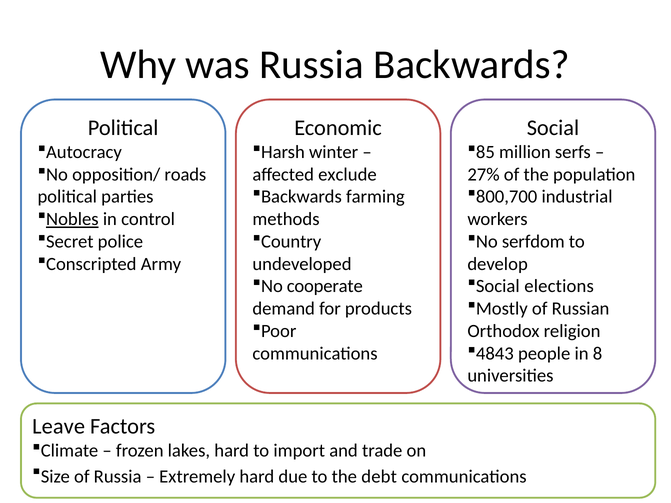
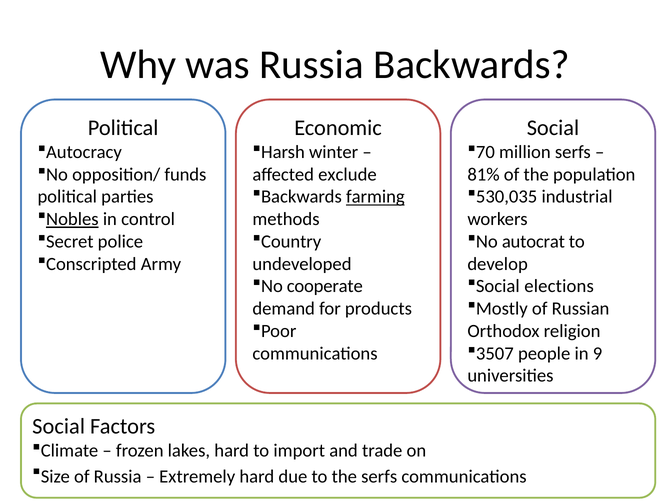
85: 85 -> 70 (485, 152)
roads: roads -> funds (185, 175)
27%: 27% -> 81% (483, 175)
farming underline: none -> present (375, 197)
800,700: 800,700 -> 530,035 (507, 197)
serfdom: serfdom -> autocrat (533, 242)
4843: 4843 -> 3507 (495, 354)
8: 8 -> 9 (597, 354)
Leave: Leave -> Social (59, 427)
the debt: debt -> serfs (379, 477)
